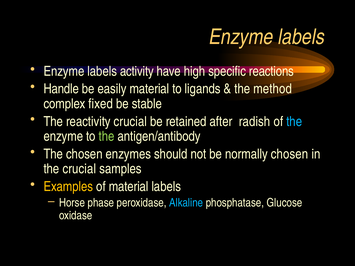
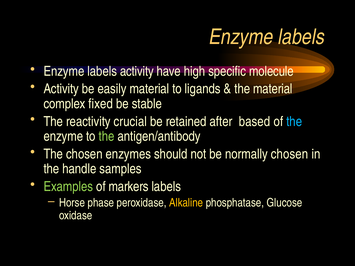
reactions: reactions -> molecule (271, 71)
Handle: Handle -> Activity (61, 89)
the method: method -> material (273, 89)
radish: radish -> based (255, 122)
the crucial: crucial -> handle (79, 169)
Examples colour: yellow -> light green (68, 187)
of material: material -> markers (129, 187)
Alkaline colour: light blue -> yellow (186, 203)
